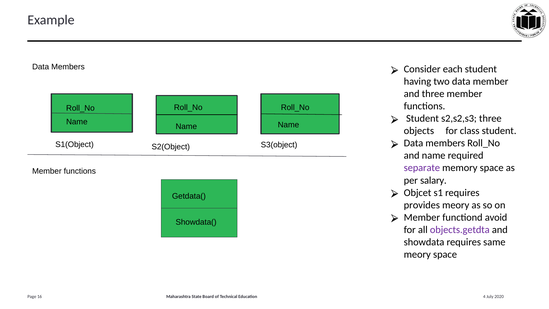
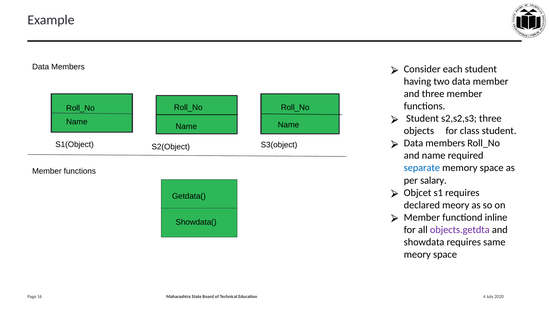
separate colour: purple -> blue (422, 168)
provides: provides -> declared (422, 205)
avoid: avoid -> inline (496, 217)
